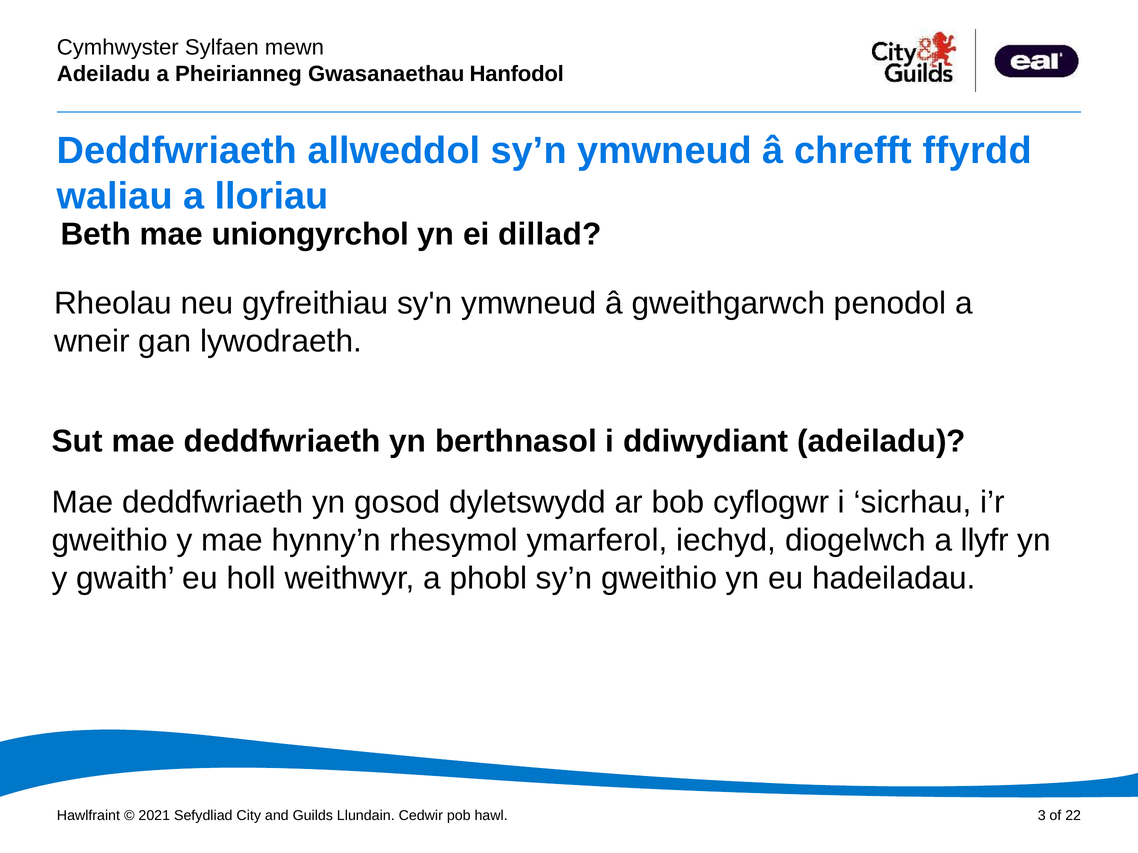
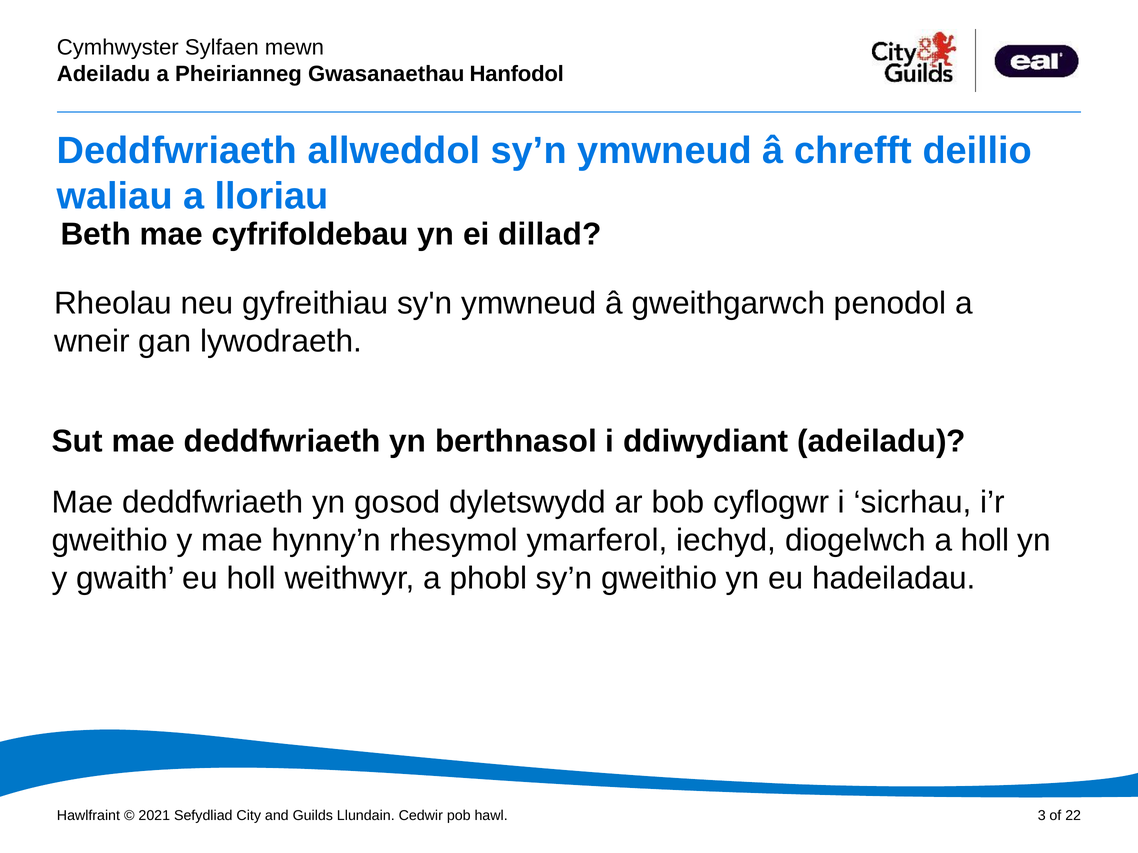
ffyrdd: ffyrdd -> deillio (977, 151)
uniongyrchol: uniongyrchol -> cyfrifoldebau (310, 234)
a llyfr: llyfr -> holl (985, 541)
